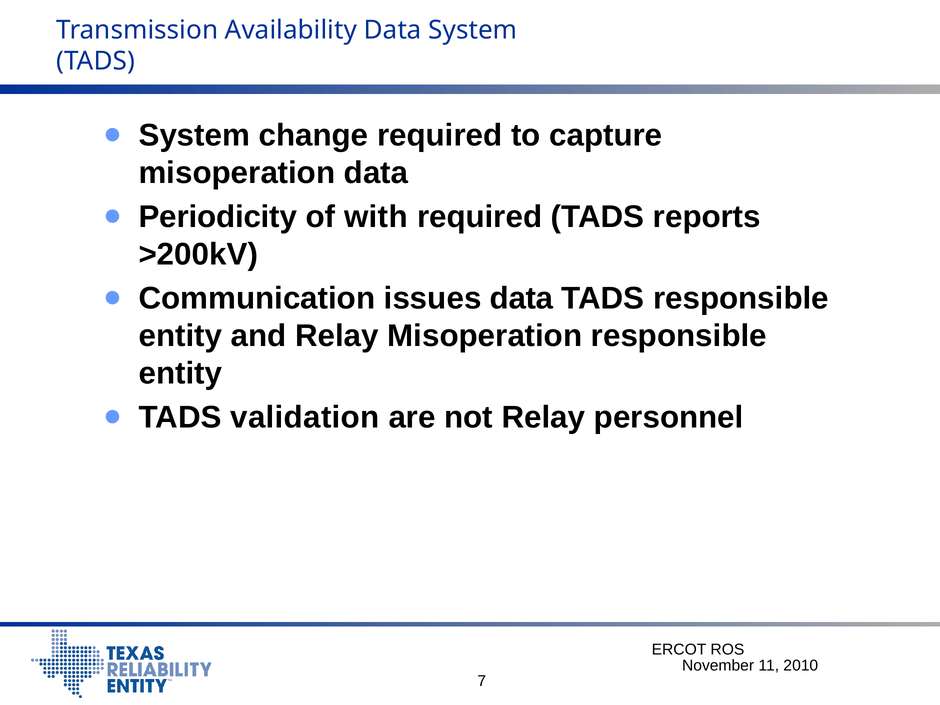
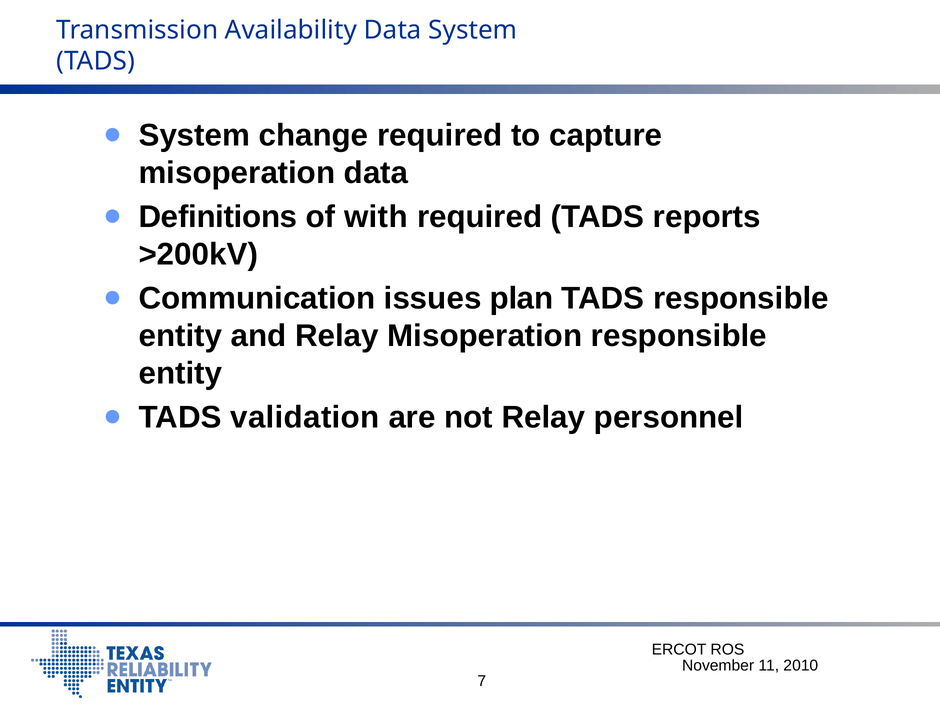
Periodicity: Periodicity -> Definitions (218, 217)
issues data: data -> plan (522, 298)
